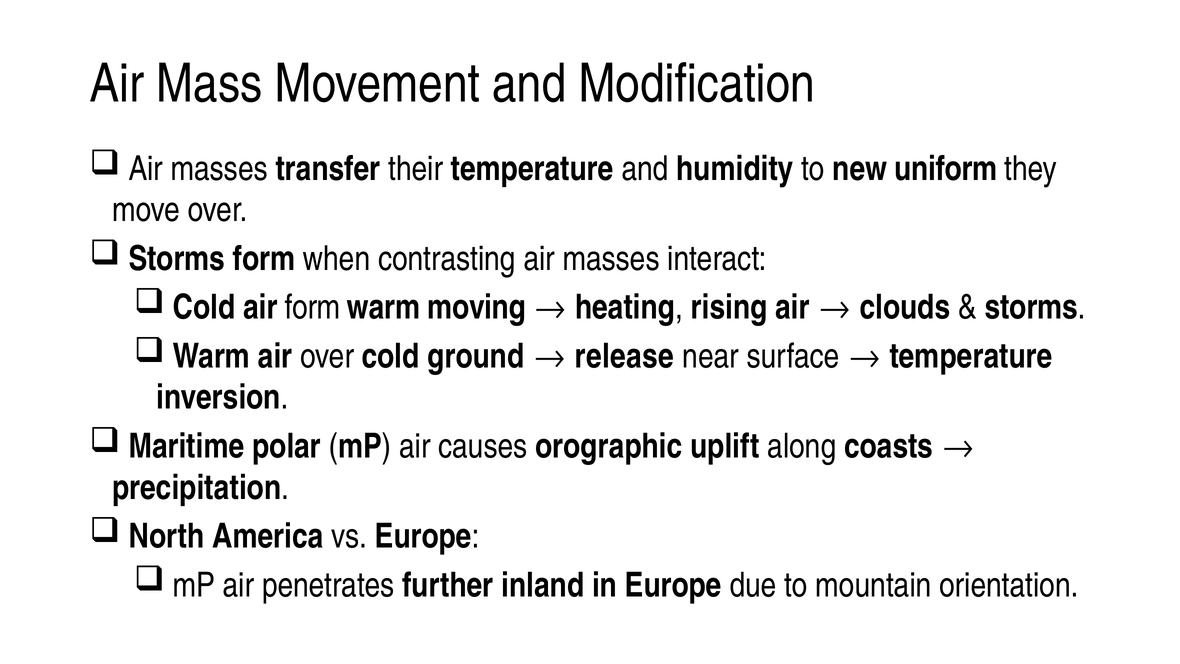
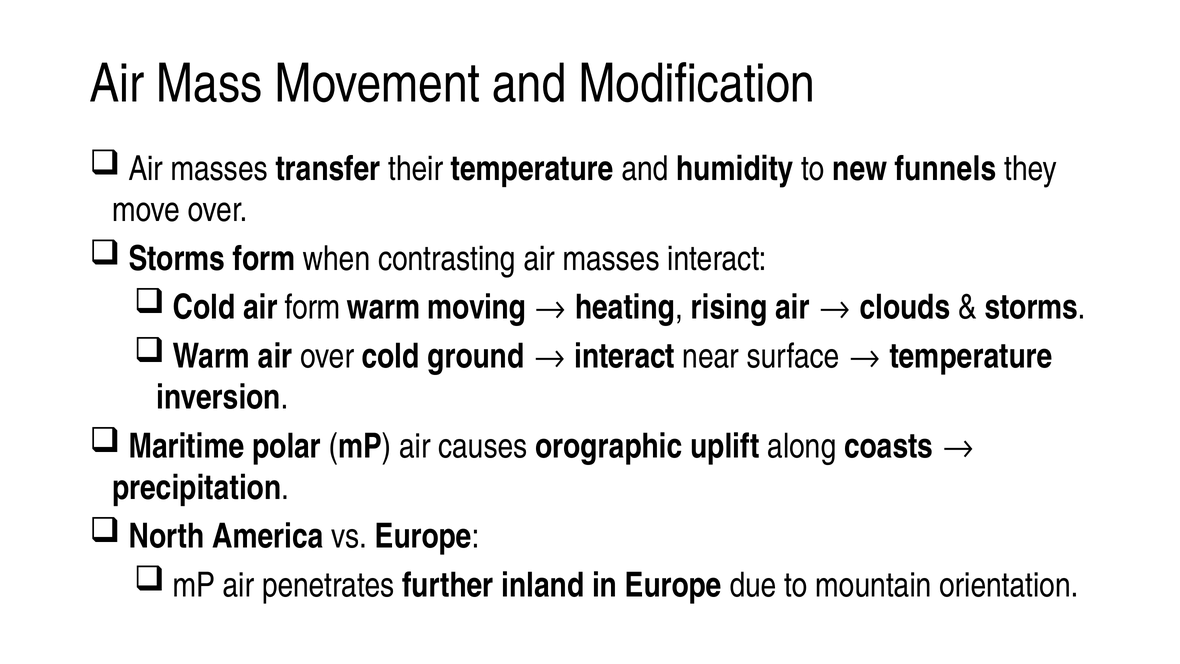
uniform: uniform -> funnels (946, 169)
release: release -> interact (625, 356)
